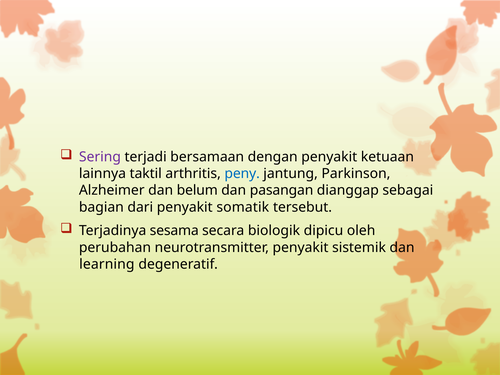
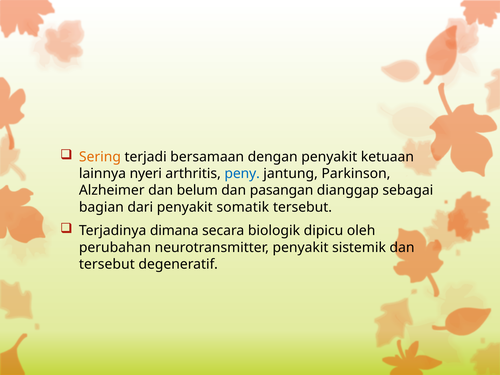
Sering colour: purple -> orange (100, 157)
taktil: taktil -> nyeri (146, 174)
sesama: sesama -> dimana (174, 231)
learning: learning -> tersebut (107, 264)
